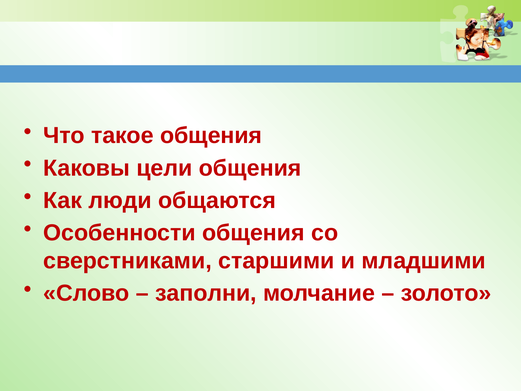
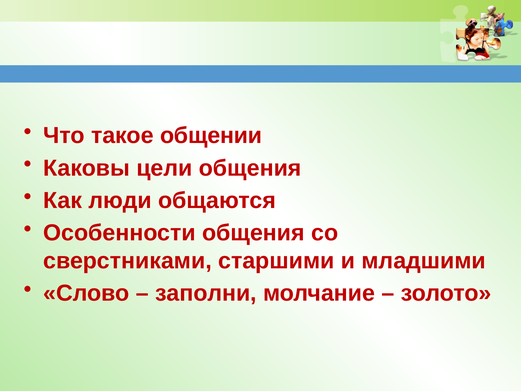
такое общения: общения -> общении (211, 136)
